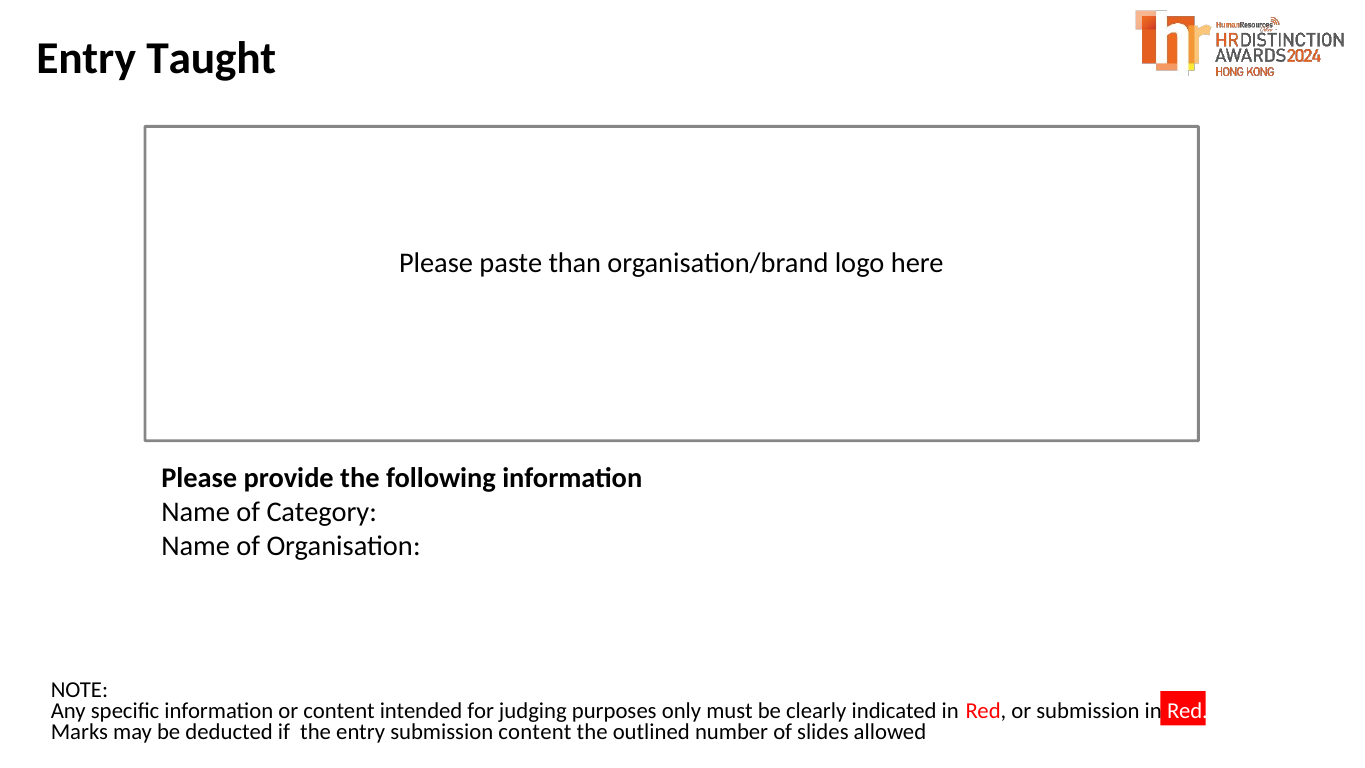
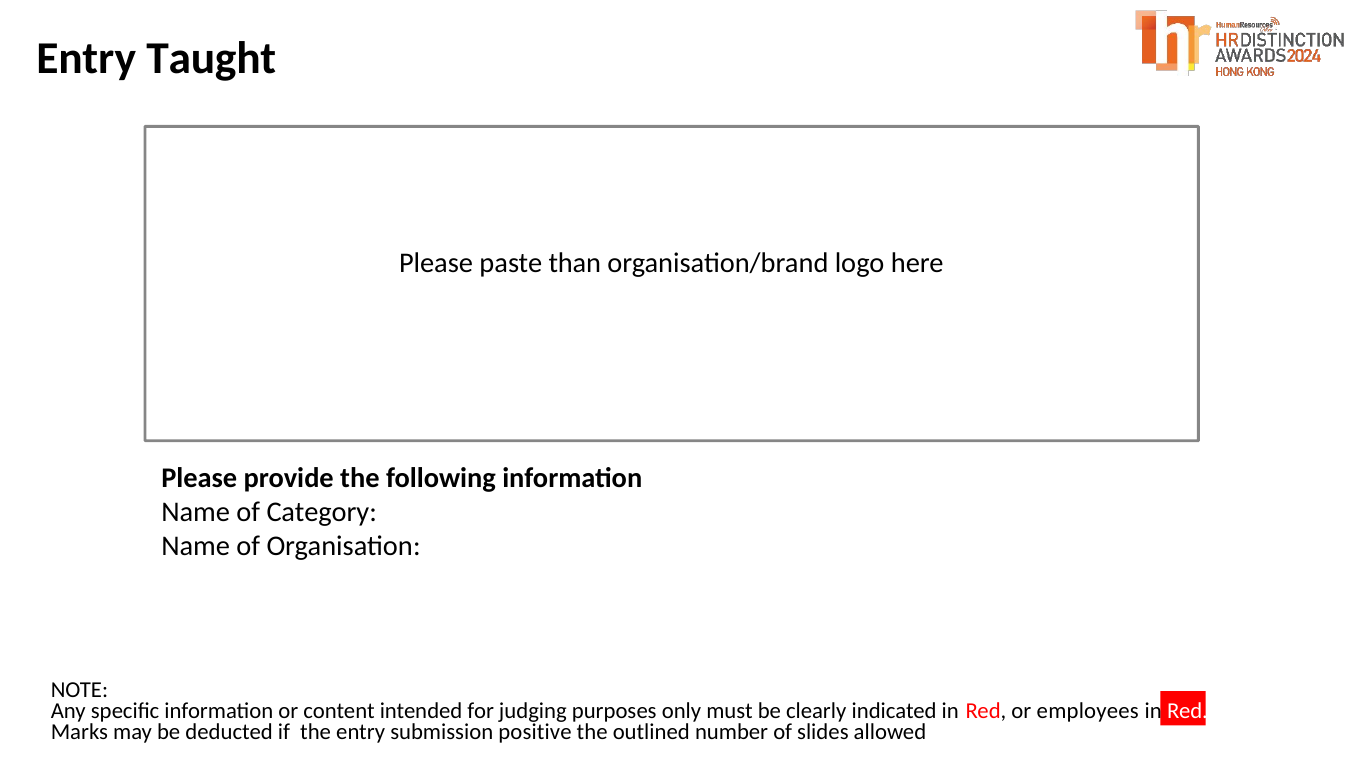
or submission: submission -> employees (1088, 711)
submission content: content -> positive (535, 731)
